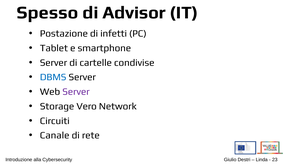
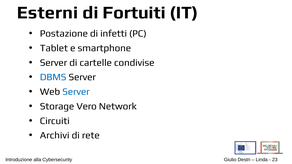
Spesso: Spesso -> Esterni (48, 13)
Advisor: Advisor -> Fortuiti (134, 13)
Server colour: purple -> blue (76, 92)
Canale: Canale -> Archivi (55, 136)
